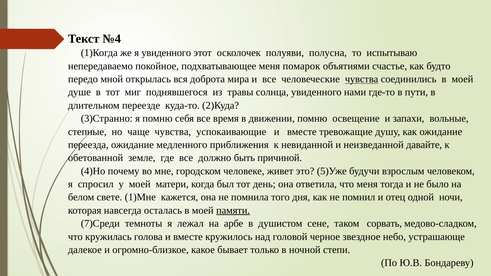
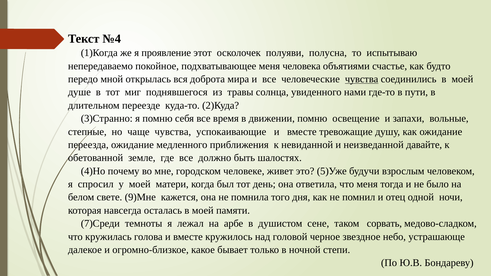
я увиденного: увиденного -> проявление (166, 53)
помарок: помарок -> человека (302, 66)
причиной: причиной -> шалостях (280, 158)
1)Мне: 1)Мне -> 9)Мне (140, 197)
памяти underline: present -> none (233, 211)
